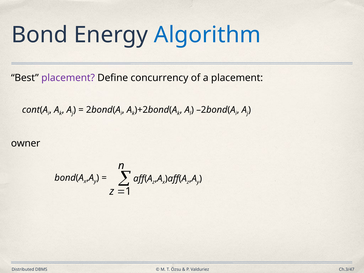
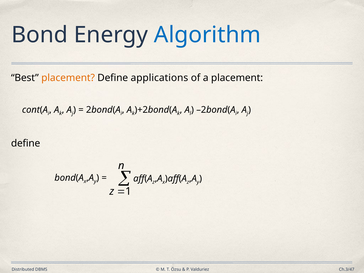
placement colour: purple -> orange (68, 78)
concurrency: concurrency -> applications (159, 78)
owner: owner -> define (26, 143)
